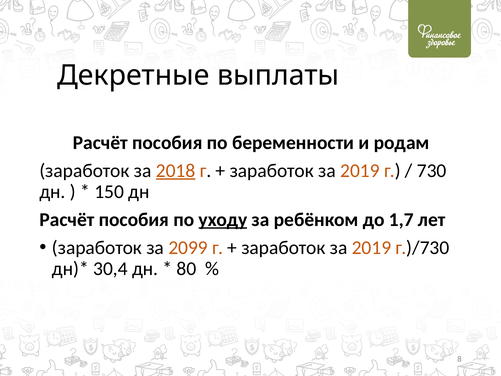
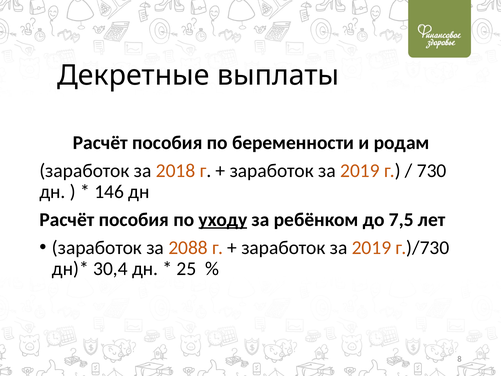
2018 underline: present -> none (176, 171)
150: 150 -> 146 (109, 192)
1,7: 1,7 -> 7,5 (401, 220)
2099: 2099 -> 2088 (188, 247)
80: 80 -> 25 (186, 268)
